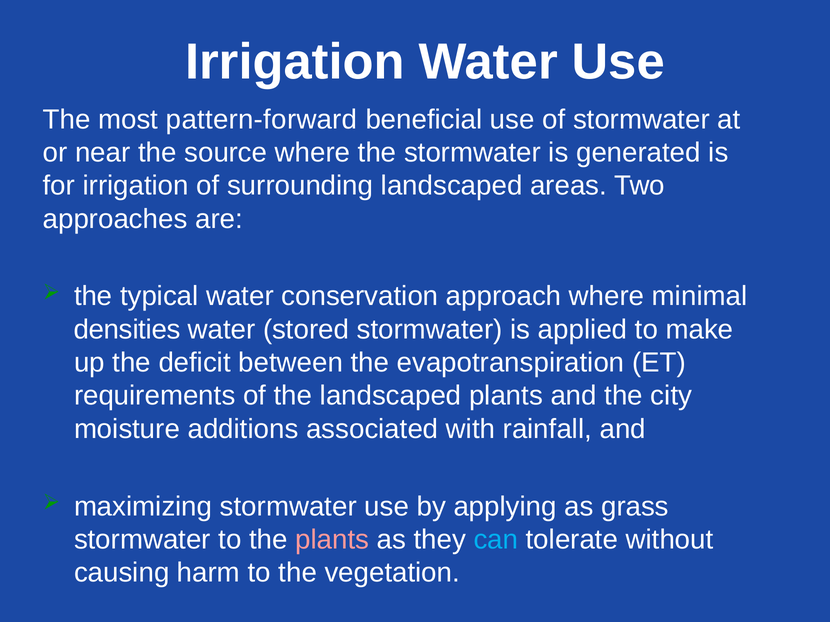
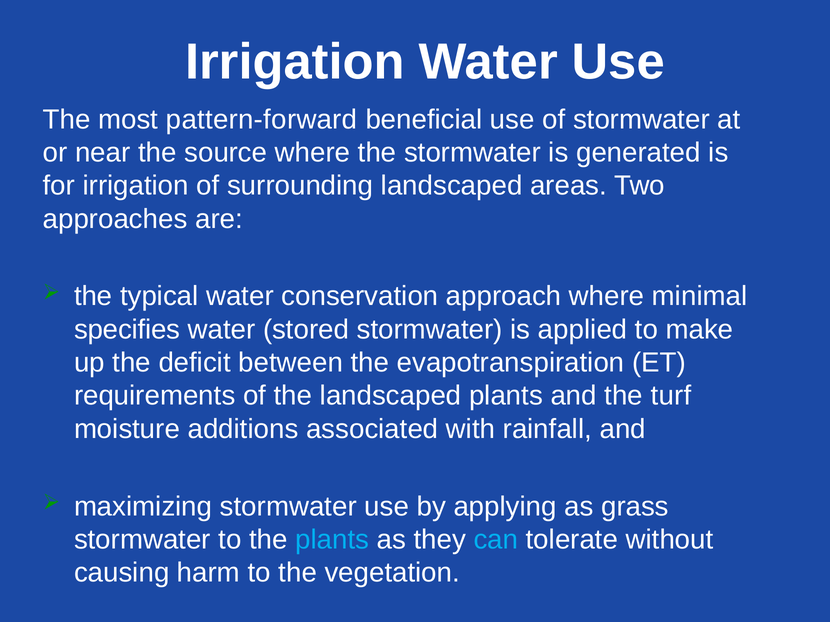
densities: densities -> specifies (127, 330)
city: city -> turf (671, 396)
plants colour: pink -> light blue (332, 540)
